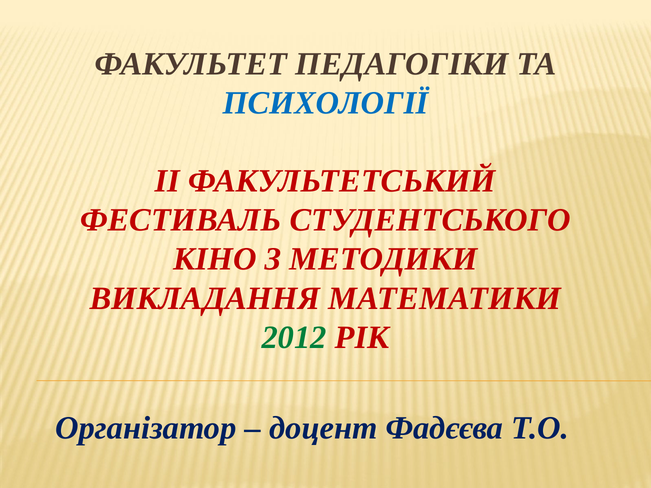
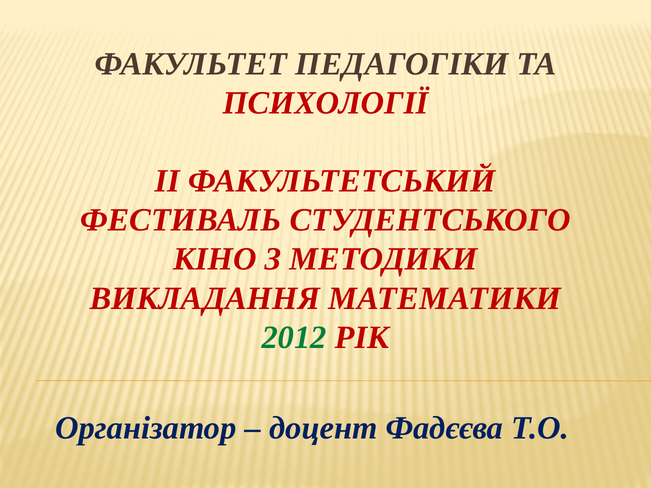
ПСИХОЛОГІЇ colour: blue -> red (326, 103)
